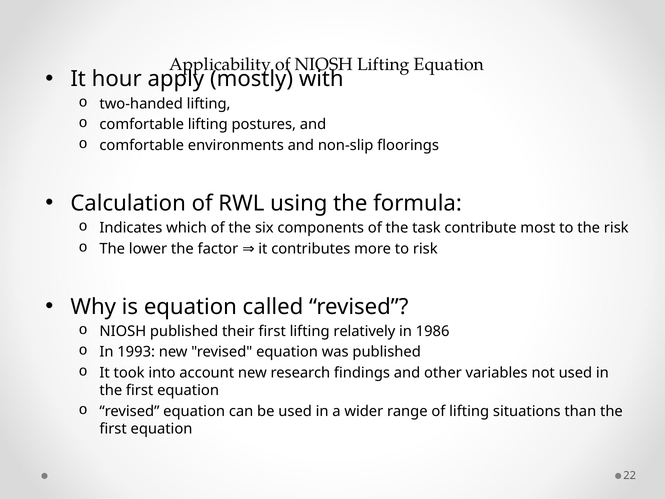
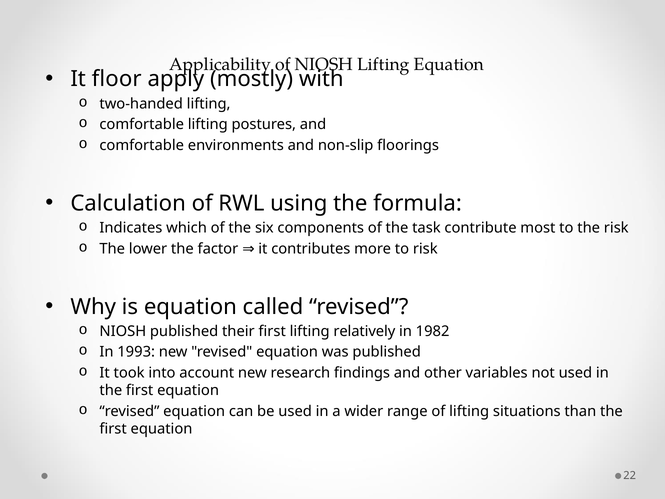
hour: hour -> floor (117, 79)
1986: 1986 -> 1982 (433, 331)
